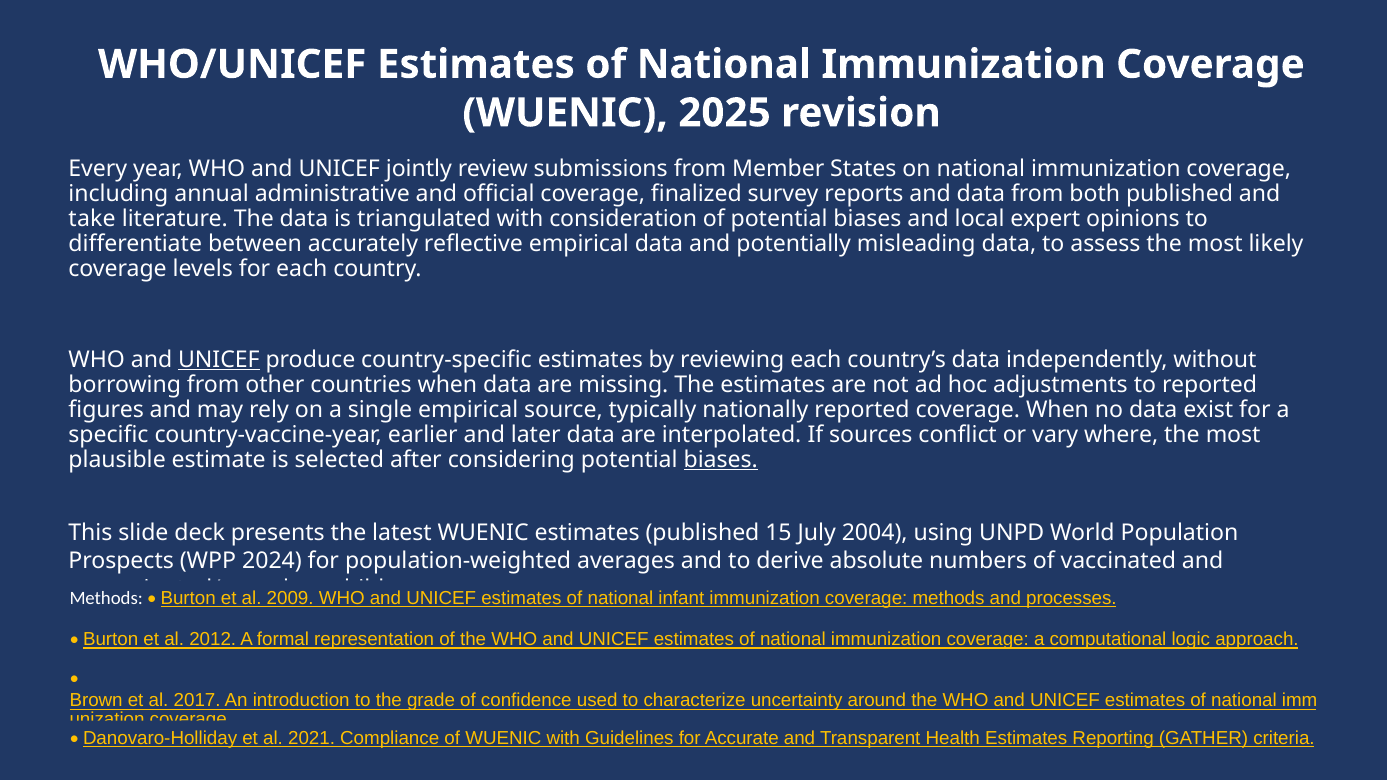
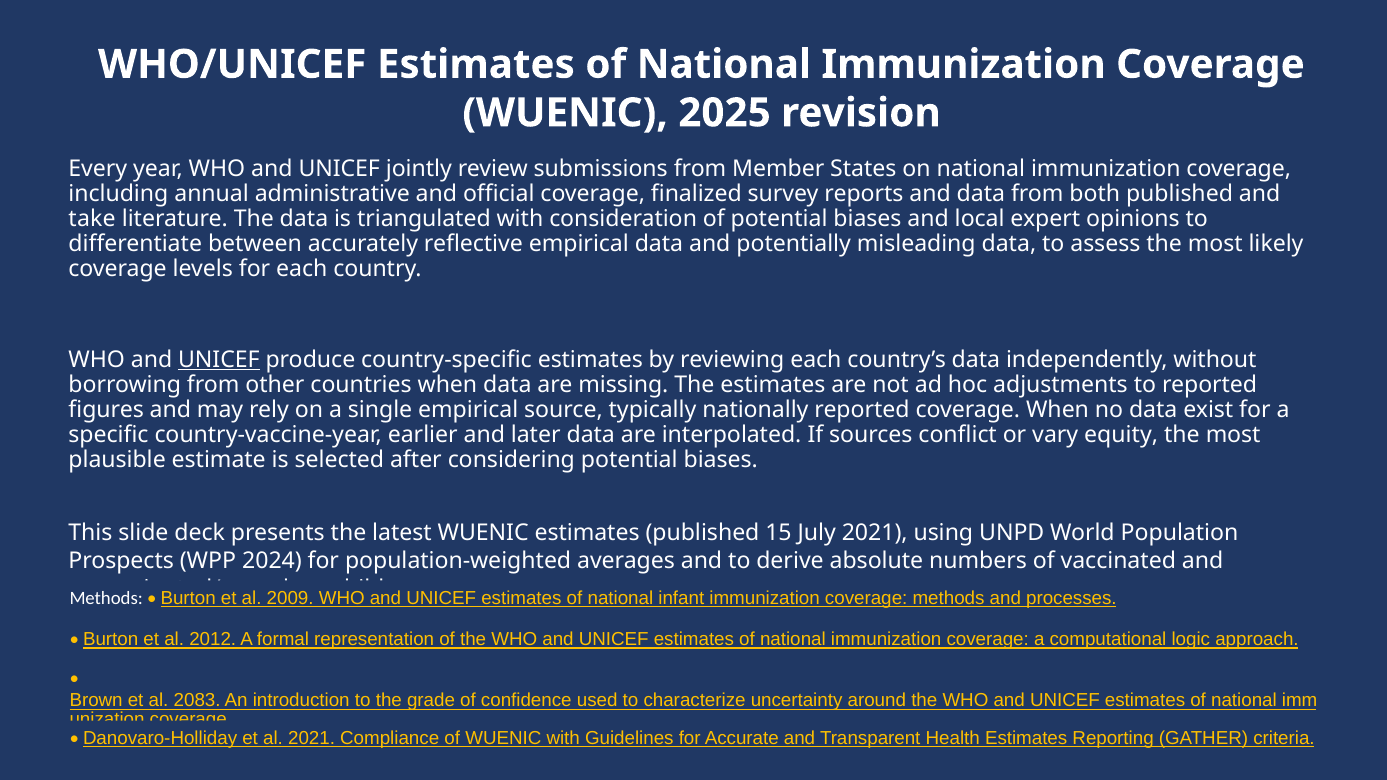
where: where -> equity (1121, 435)
biases underline: present -> none (721, 460)
July 2004: 2004 -> 2021 (875, 533)
2017: 2017 -> 2083 (197, 701)
